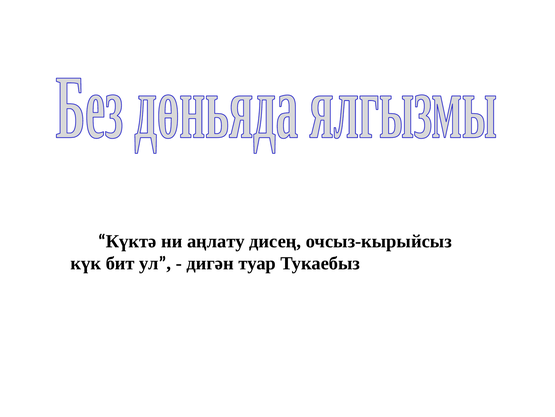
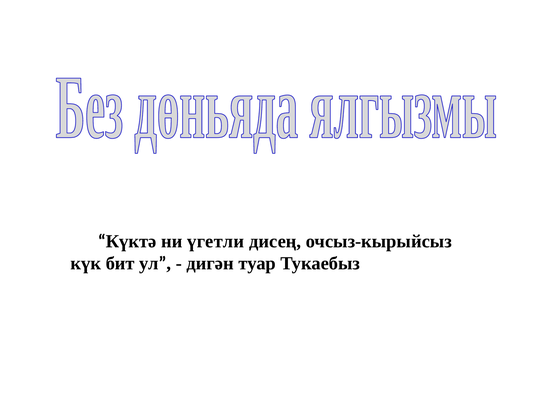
аңлату: аңлату -> үгетли (216, 241)
